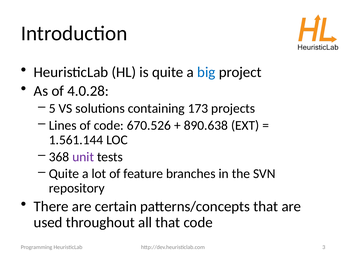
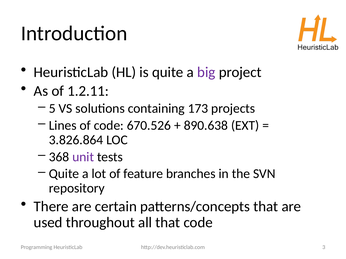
big colour: blue -> purple (206, 72)
4.0.28: 4.0.28 -> 1.2.11 (88, 91)
1.561.144: 1.561.144 -> 3.826.864 (76, 140)
